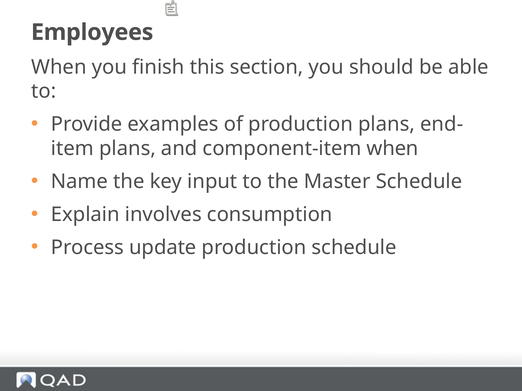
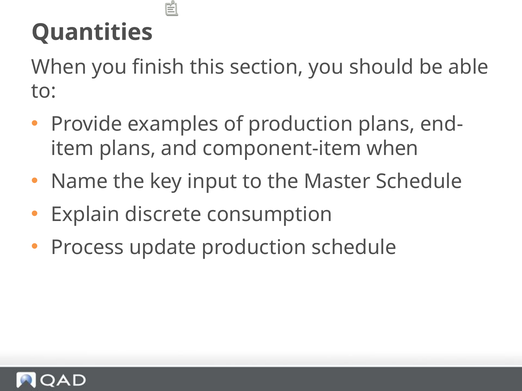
Employees: Employees -> Quantities (92, 32)
involves: involves -> discrete (163, 215)
